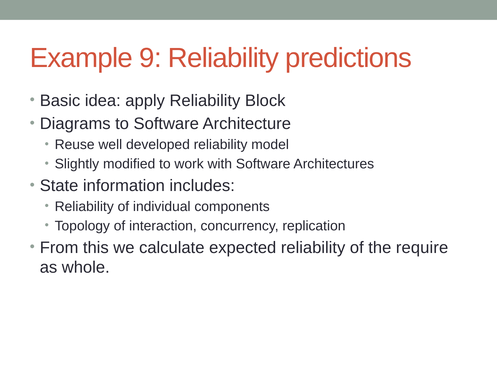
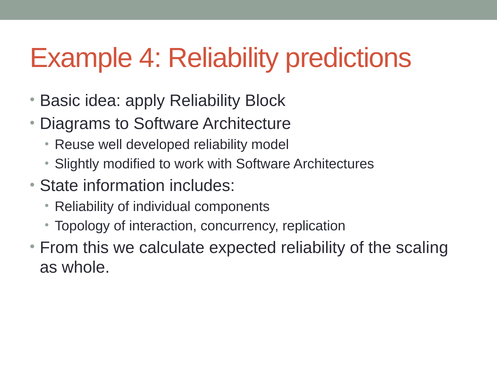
9: 9 -> 4 (151, 58)
require: require -> scaling (422, 247)
